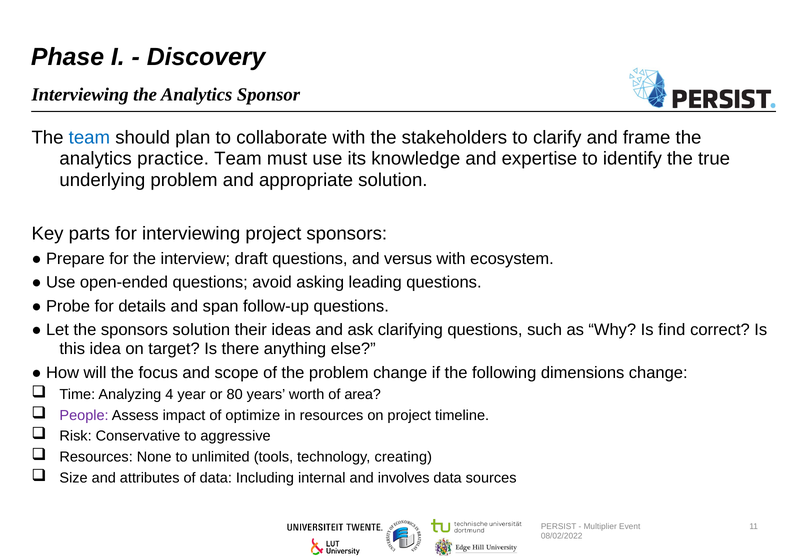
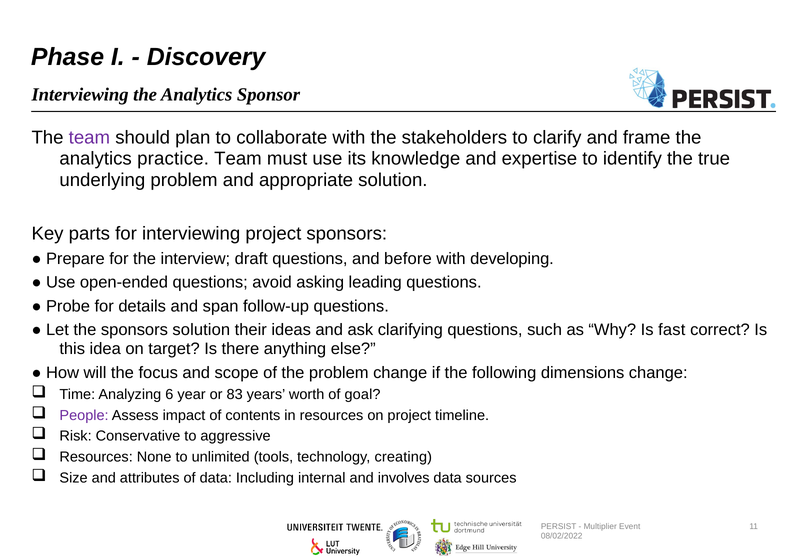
team colour: blue -> purple (89, 138)
versus: versus -> before (408, 259)
ecosystem: ecosystem -> developing (512, 259)
find: find -> fast (672, 330)
4: 4 -> 6 (169, 395)
80: 80 -> 83 (235, 395)
area: area -> goal (363, 395)
optimize: optimize -> contents (253, 416)
